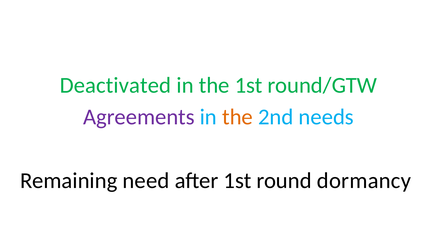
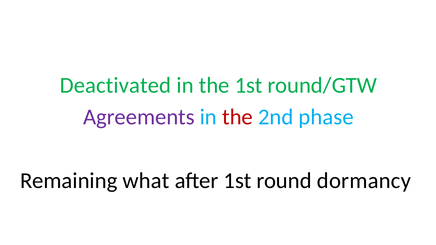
the colour: orange -> red (238, 117)
needs: needs -> phase (326, 117)
need: need -> what (146, 181)
